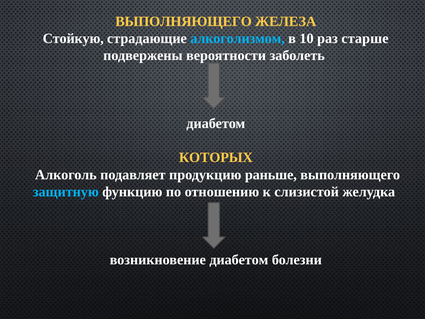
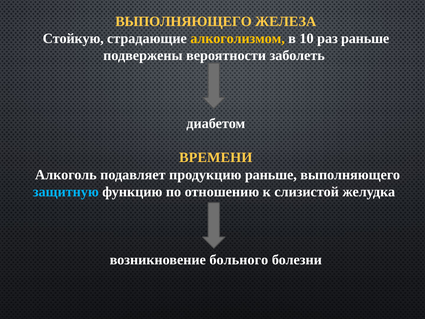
алкоголизмом colour: light blue -> yellow (238, 39)
раз старше: старше -> раньше (365, 39)
КОТОРЫХ: КОТОРЫХ -> ВРЕМЕНИ (216, 158)
возникновение диабетом: диабетом -> больного (239, 260)
